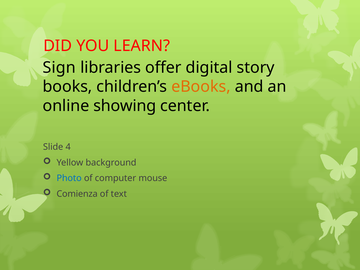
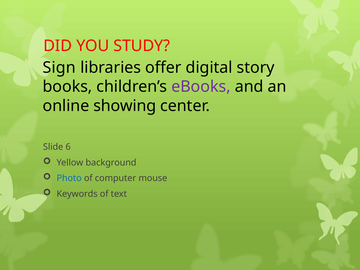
LEARN: LEARN -> STUDY (142, 46)
eBooks colour: orange -> purple (201, 87)
4: 4 -> 6 (68, 147)
Comienza: Comienza -> Keywords (77, 194)
